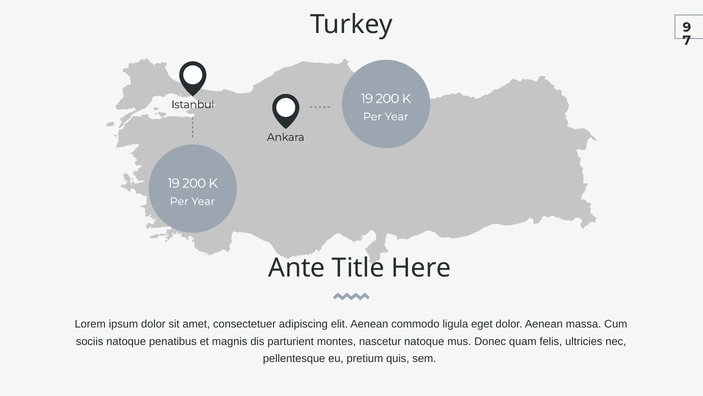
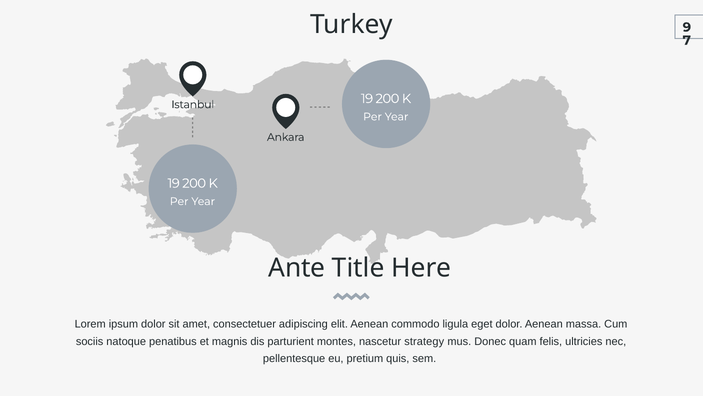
nascetur natoque: natoque -> strategy (424, 341)
